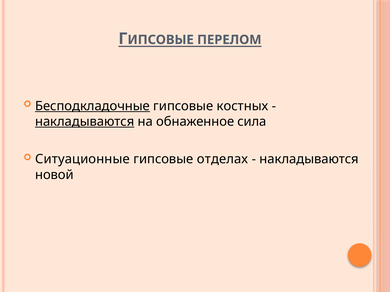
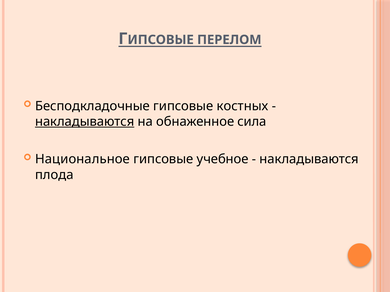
Бесподкладочные underline: present -> none (93, 106)
Ситуационные: Ситуационные -> Национальное (82, 159)
отделах: отделах -> учебное (223, 159)
новой: новой -> плода (54, 175)
